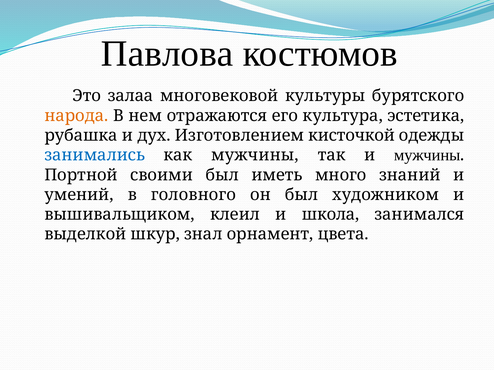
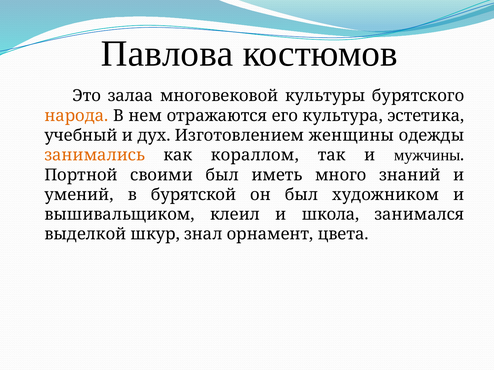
рубашка: рубашка -> учебный (81, 136)
кисточкой: кисточкой -> женщины (351, 136)
занимались colour: blue -> orange (95, 155)
как мужчины: мужчины -> кораллом (255, 155)
головного: головного -> бурятской (194, 195)
